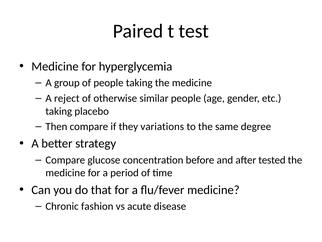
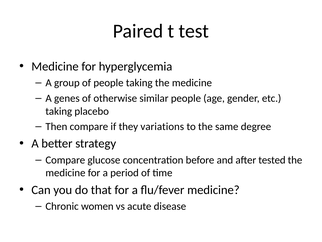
reject: reject -> genes (67, 98)
fashion: fashion -> women (97, 206)
